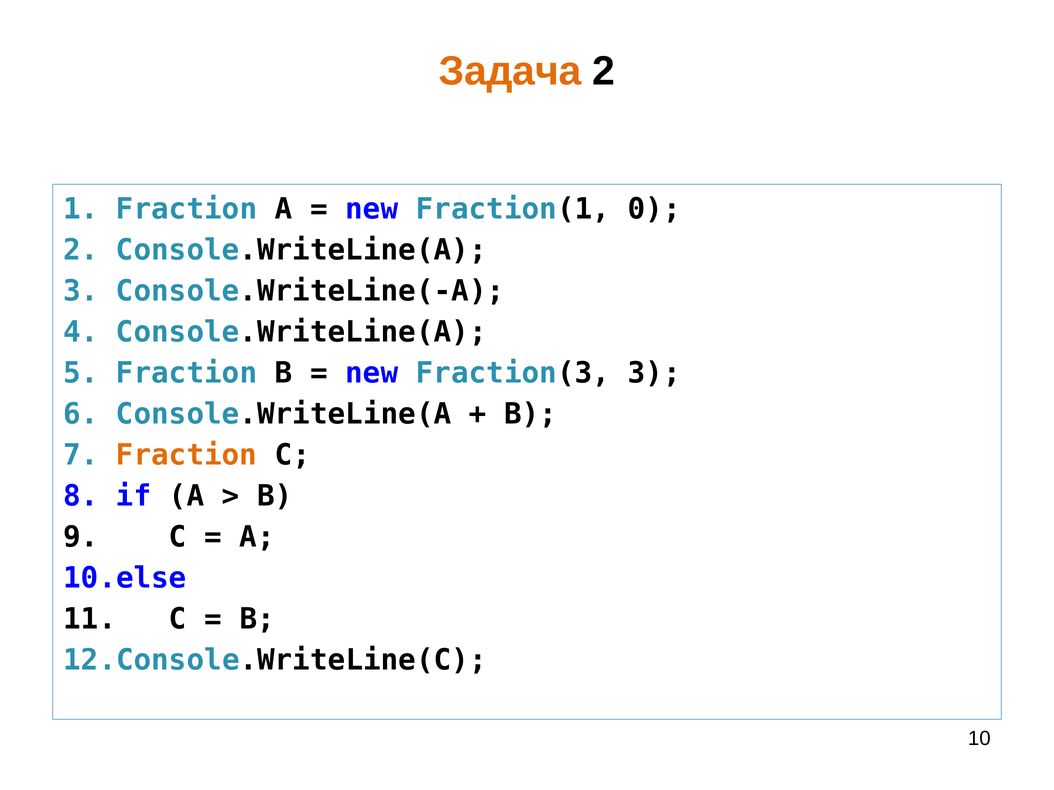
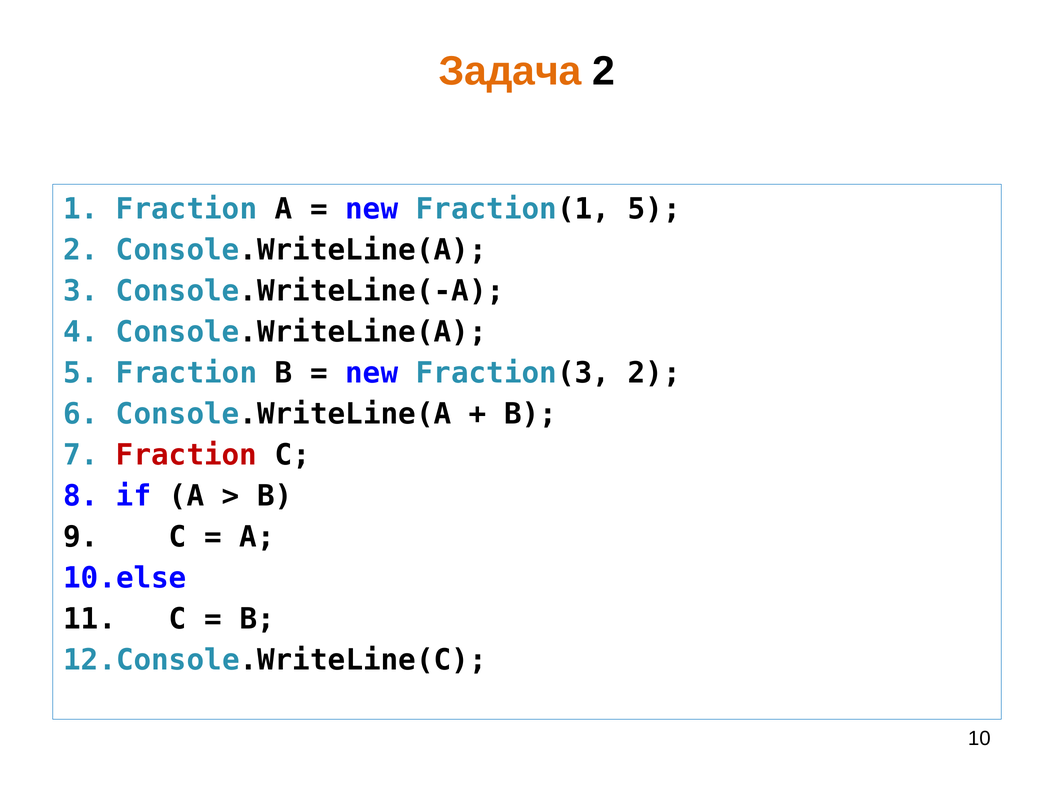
Fraction(1 0: 0 -> 5 (654, 209)
Fraction(3 3: 3 -> 2 (654, 373)
Fraction colour: orange -> red (187, 455)
